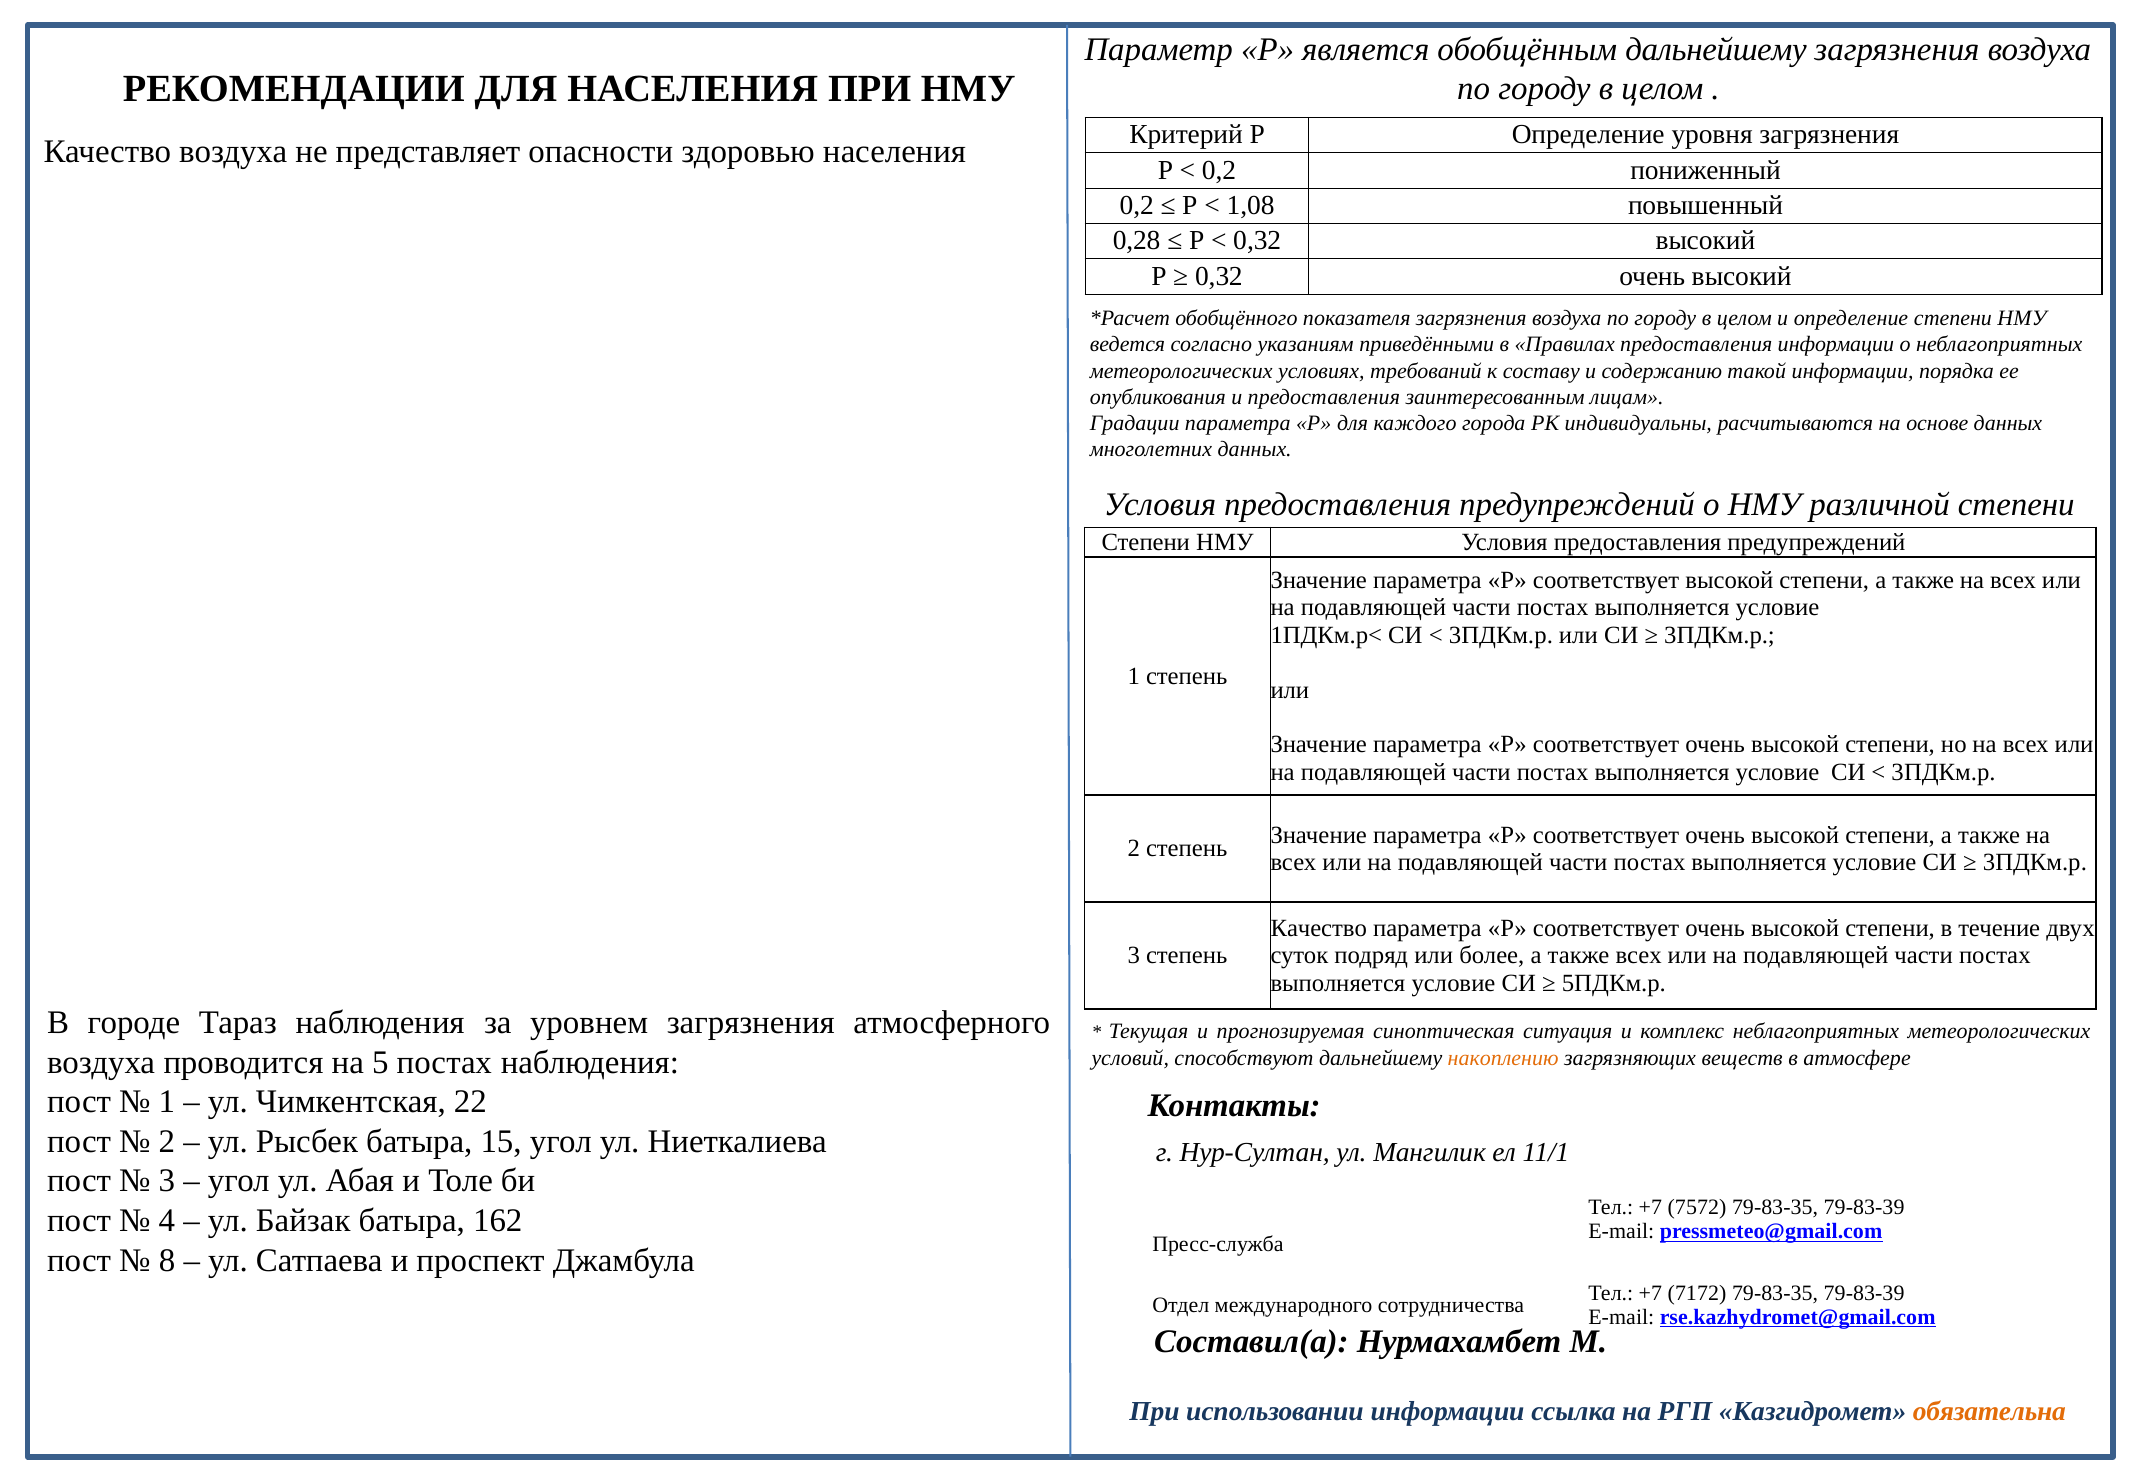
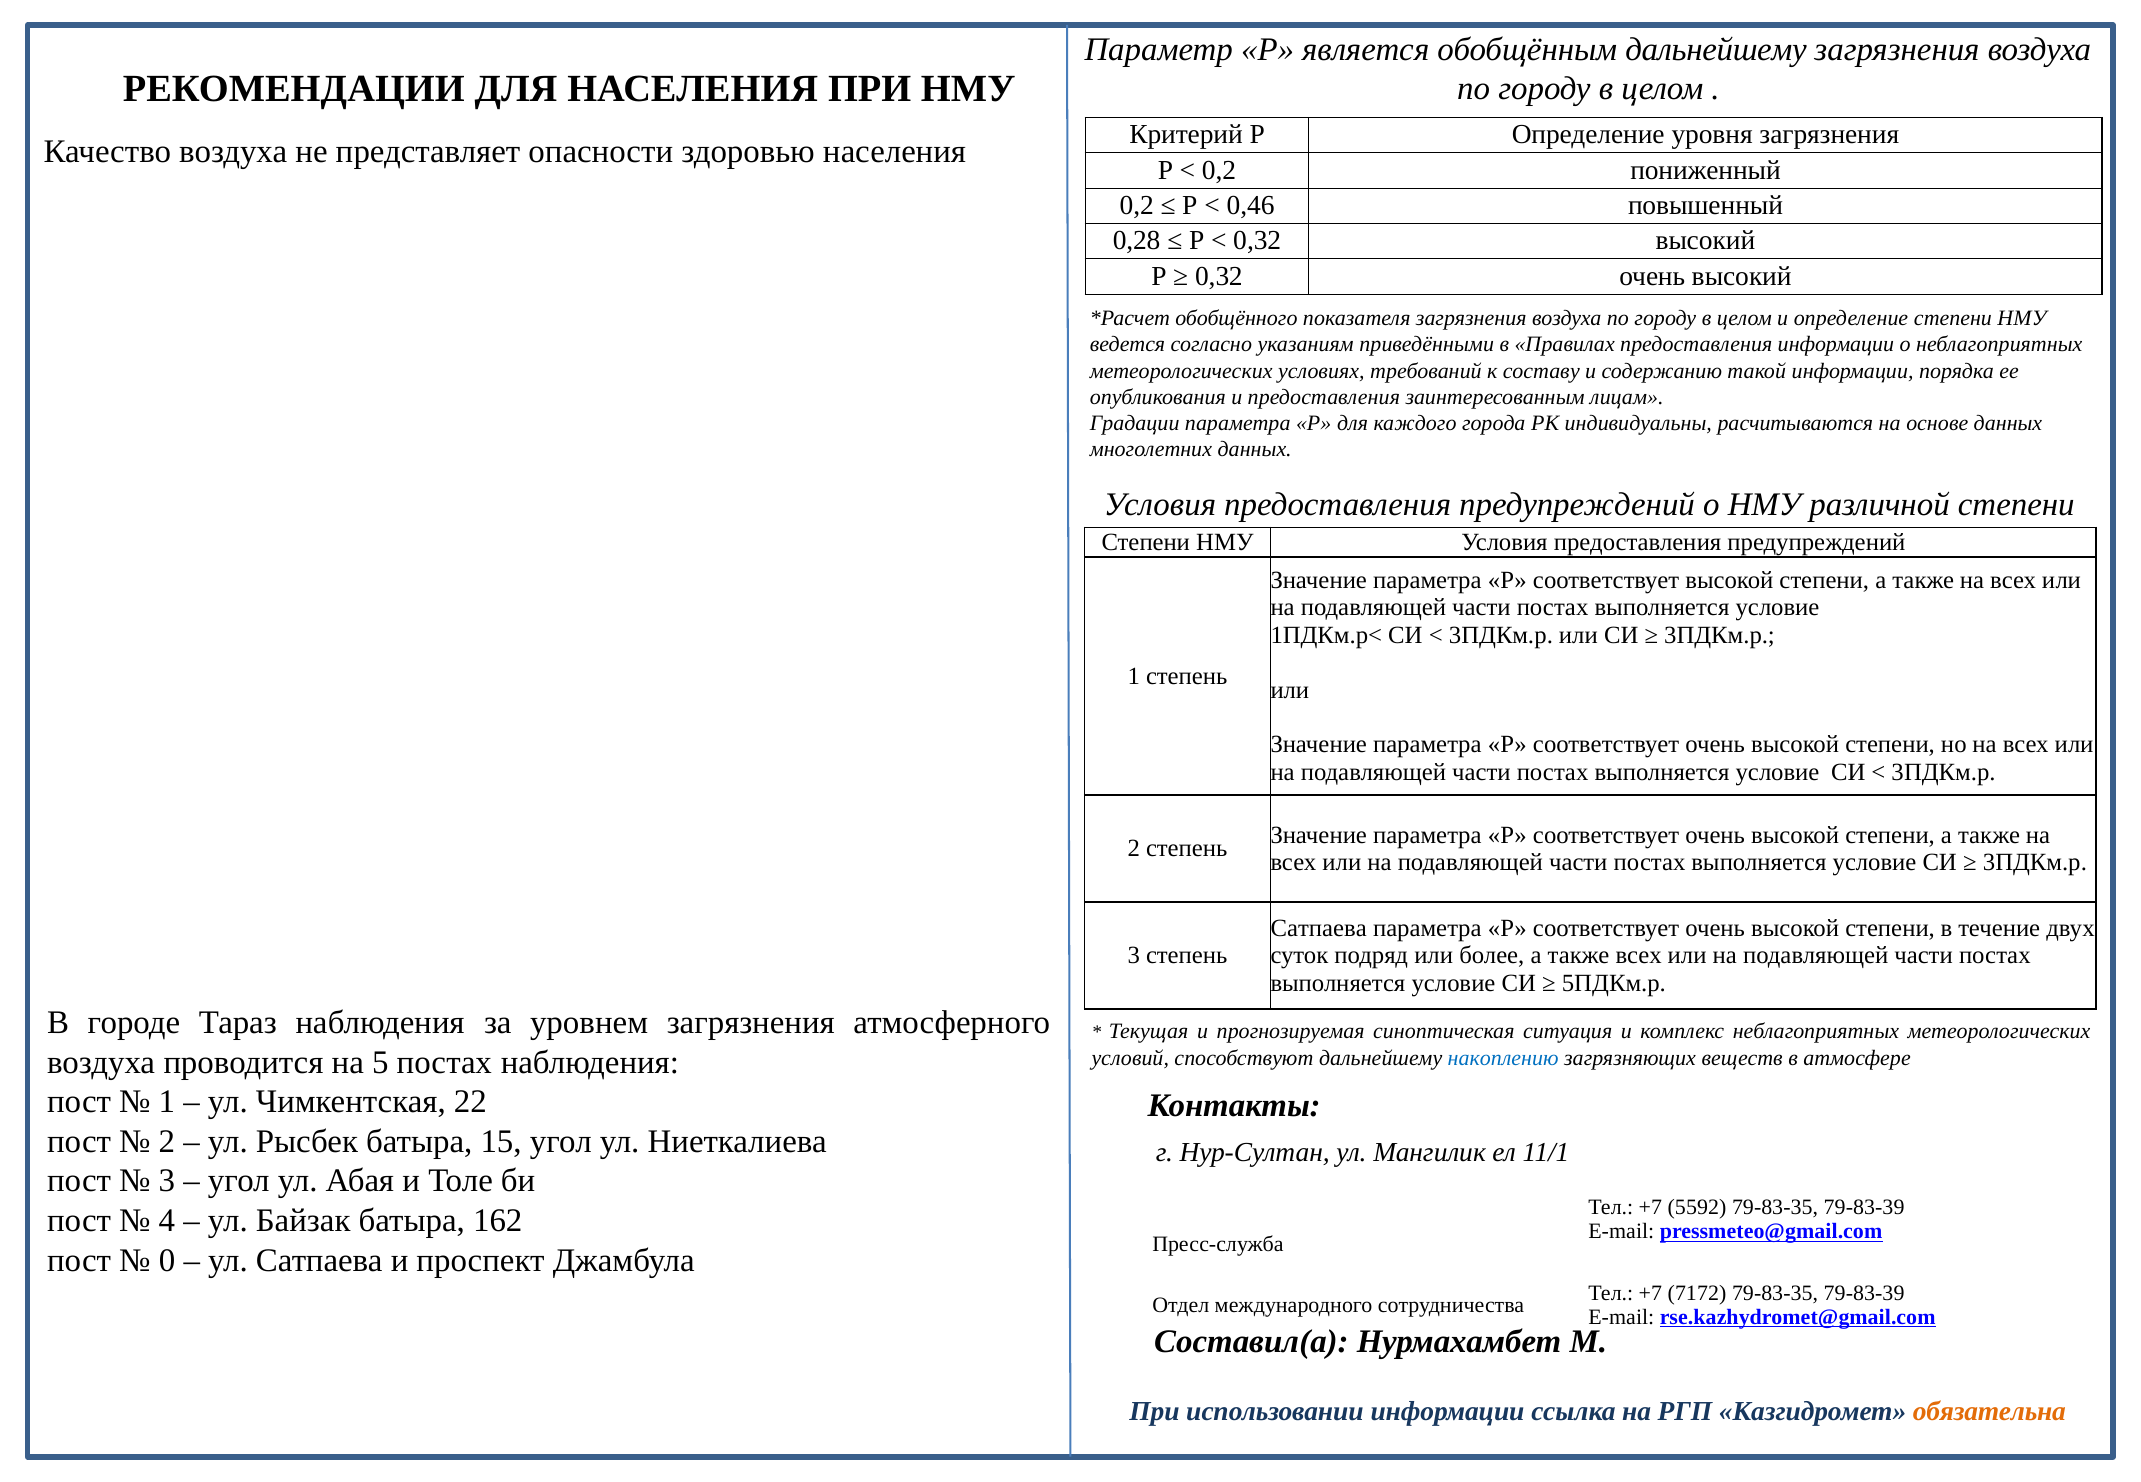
1,08: 1,08 -> 0,46 (1251, 206)
Качество: Качество -> Сатпаева (1319, 928)
накоплению colour: orange -> blue (1503, 1058)
7572: 7572 -> 5592 (1697, 1207)
8: 8 -> 0 (167, 1260)
